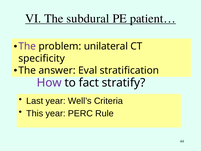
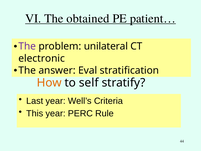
subdural: subdural -> obtained (88, 18)
specificity: specificity -> electronic (42, 58)
How colour: purple -> orange (49, 83)
fact: fact -> self (89, 83)
